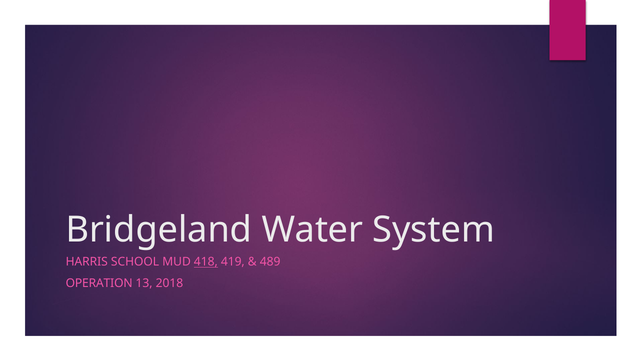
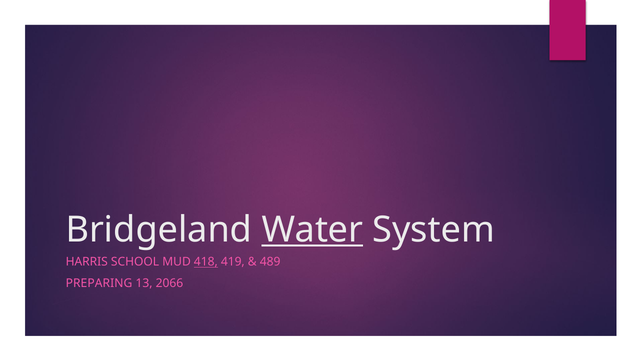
Water underline: none -> present (312, 230)
OPERATION: OPERATION -> PREPARING (99, 283)
2018: 2018 -> 2066 (169, 283)
